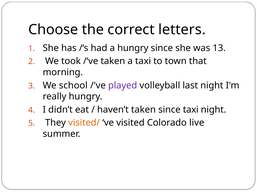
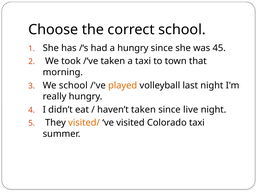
correct letters: letters -> school (182, 30)
13: 13 -> 45 (219, 48)
played colour: purple -> orange (123, 86)
since taxi: taxi -> live (191, 110)
Colorado live: live -> taxi (197, 123)
